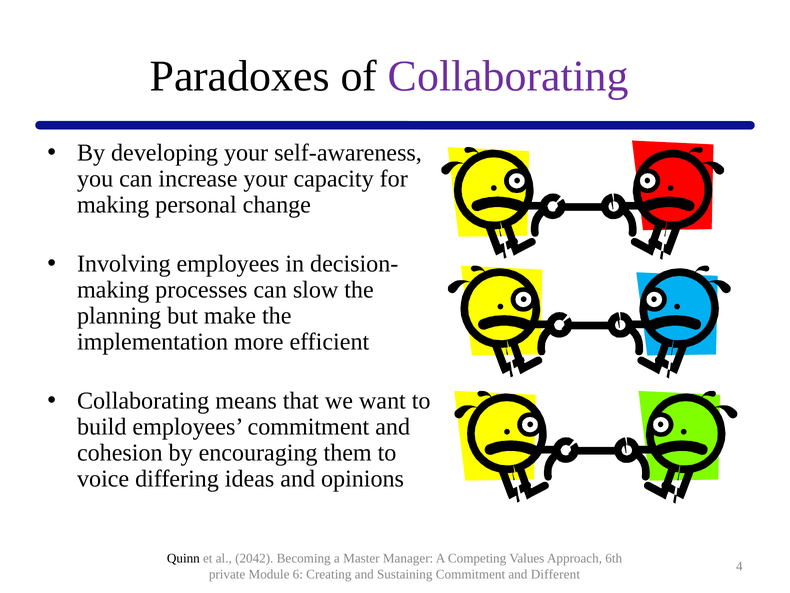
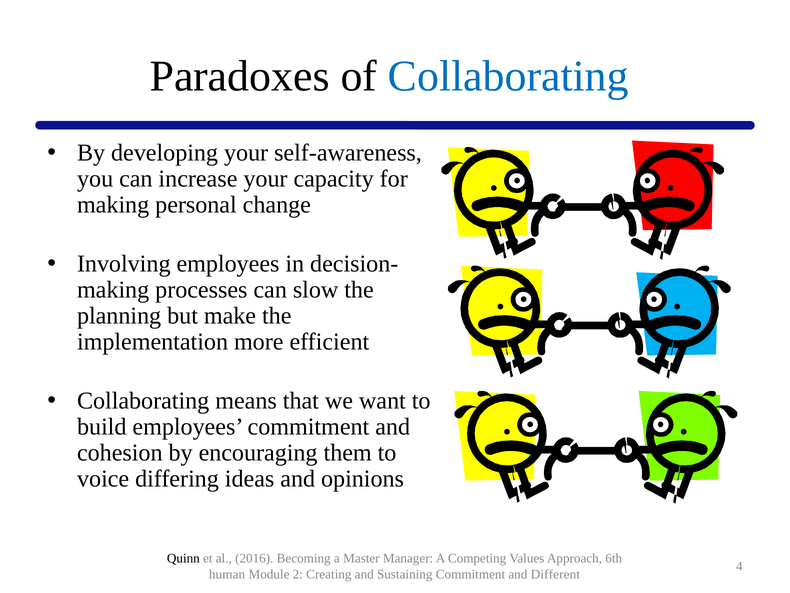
Collaborating colour: purple -> blue (508, 76)
2042: 2042 -> 2016 (254, 558)
private: private -> human (227, 574)
6: 6 -> 2 (298, 574)
